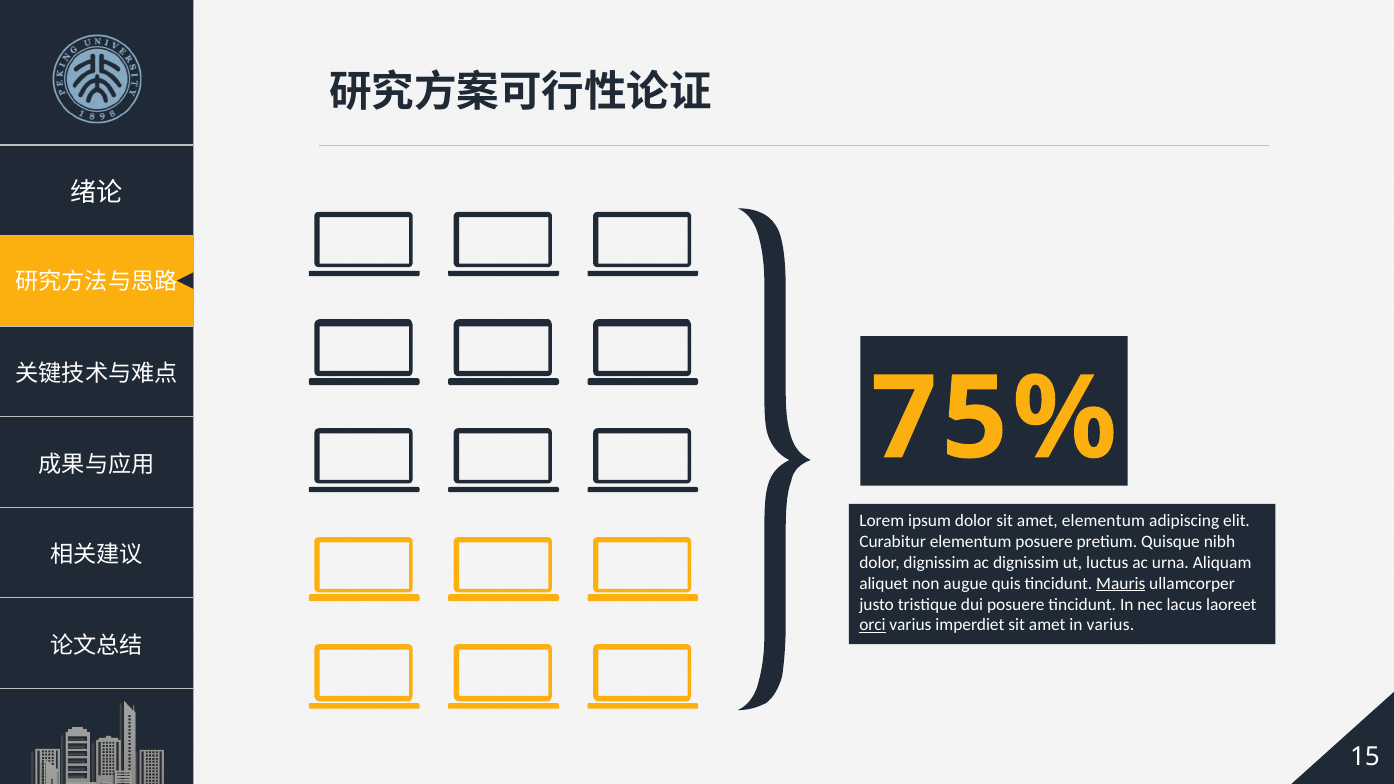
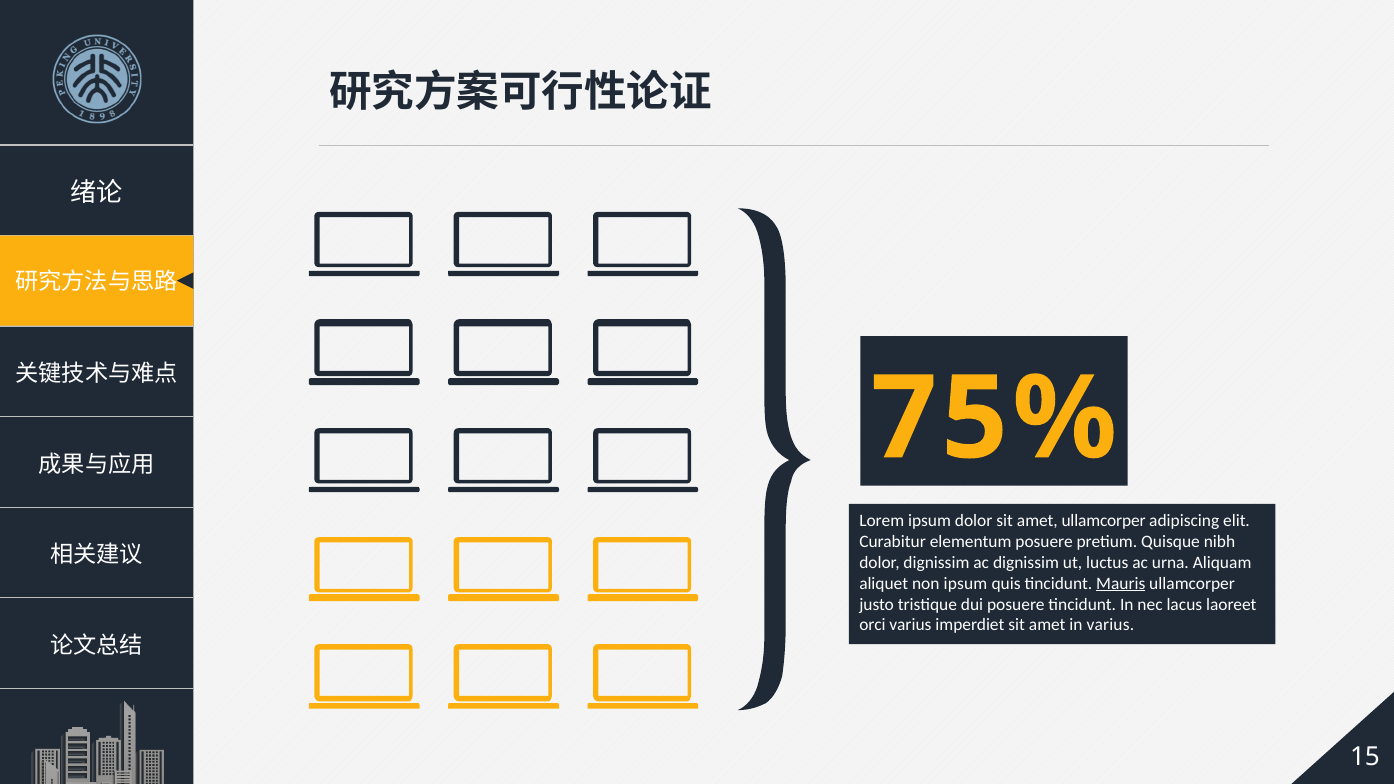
amet elementum: elementum -> ullamcorper (1104, 521)
non augue: augue -> ipsum (965, 584)
orci underline: present -> none (872, 625)
